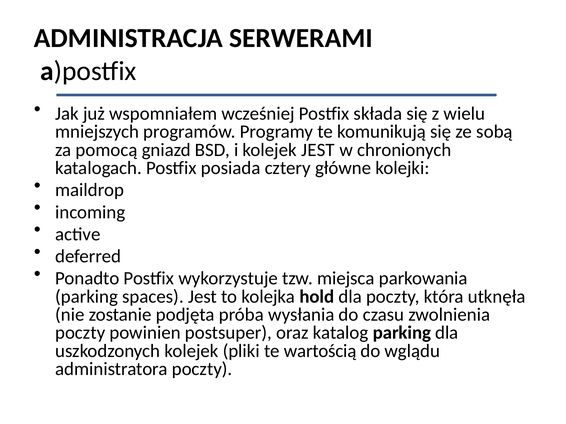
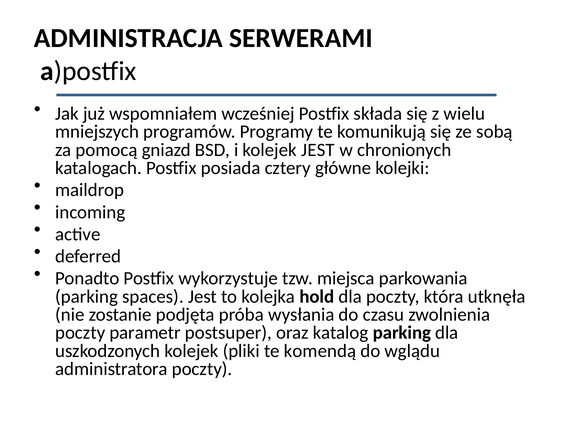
powinien: powinien -> parametr (145, 333)
wartością: wartością -> komendą (320, 351)
